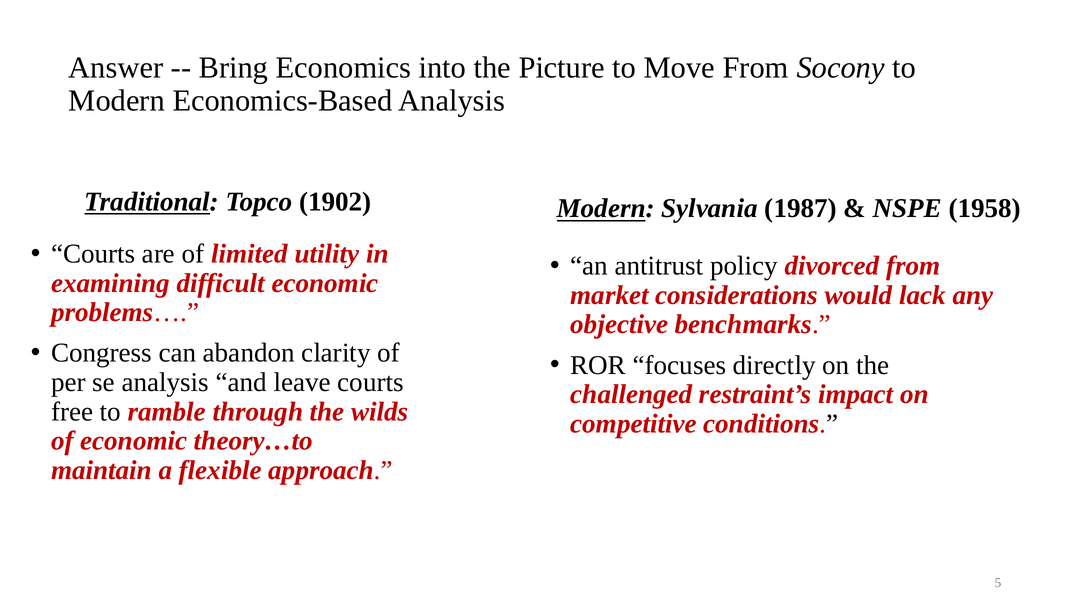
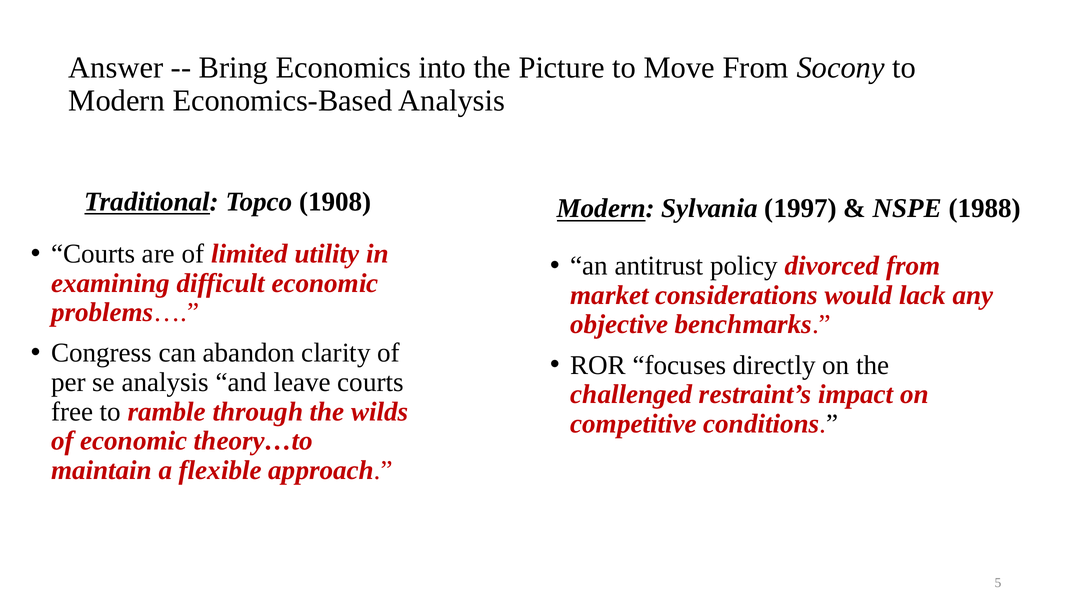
1902: 1902 -> 1908 (335, 202)
1987: 1987 -> 1997 (801, 208)
1958: 1958 -> 1988 (985, 208)
